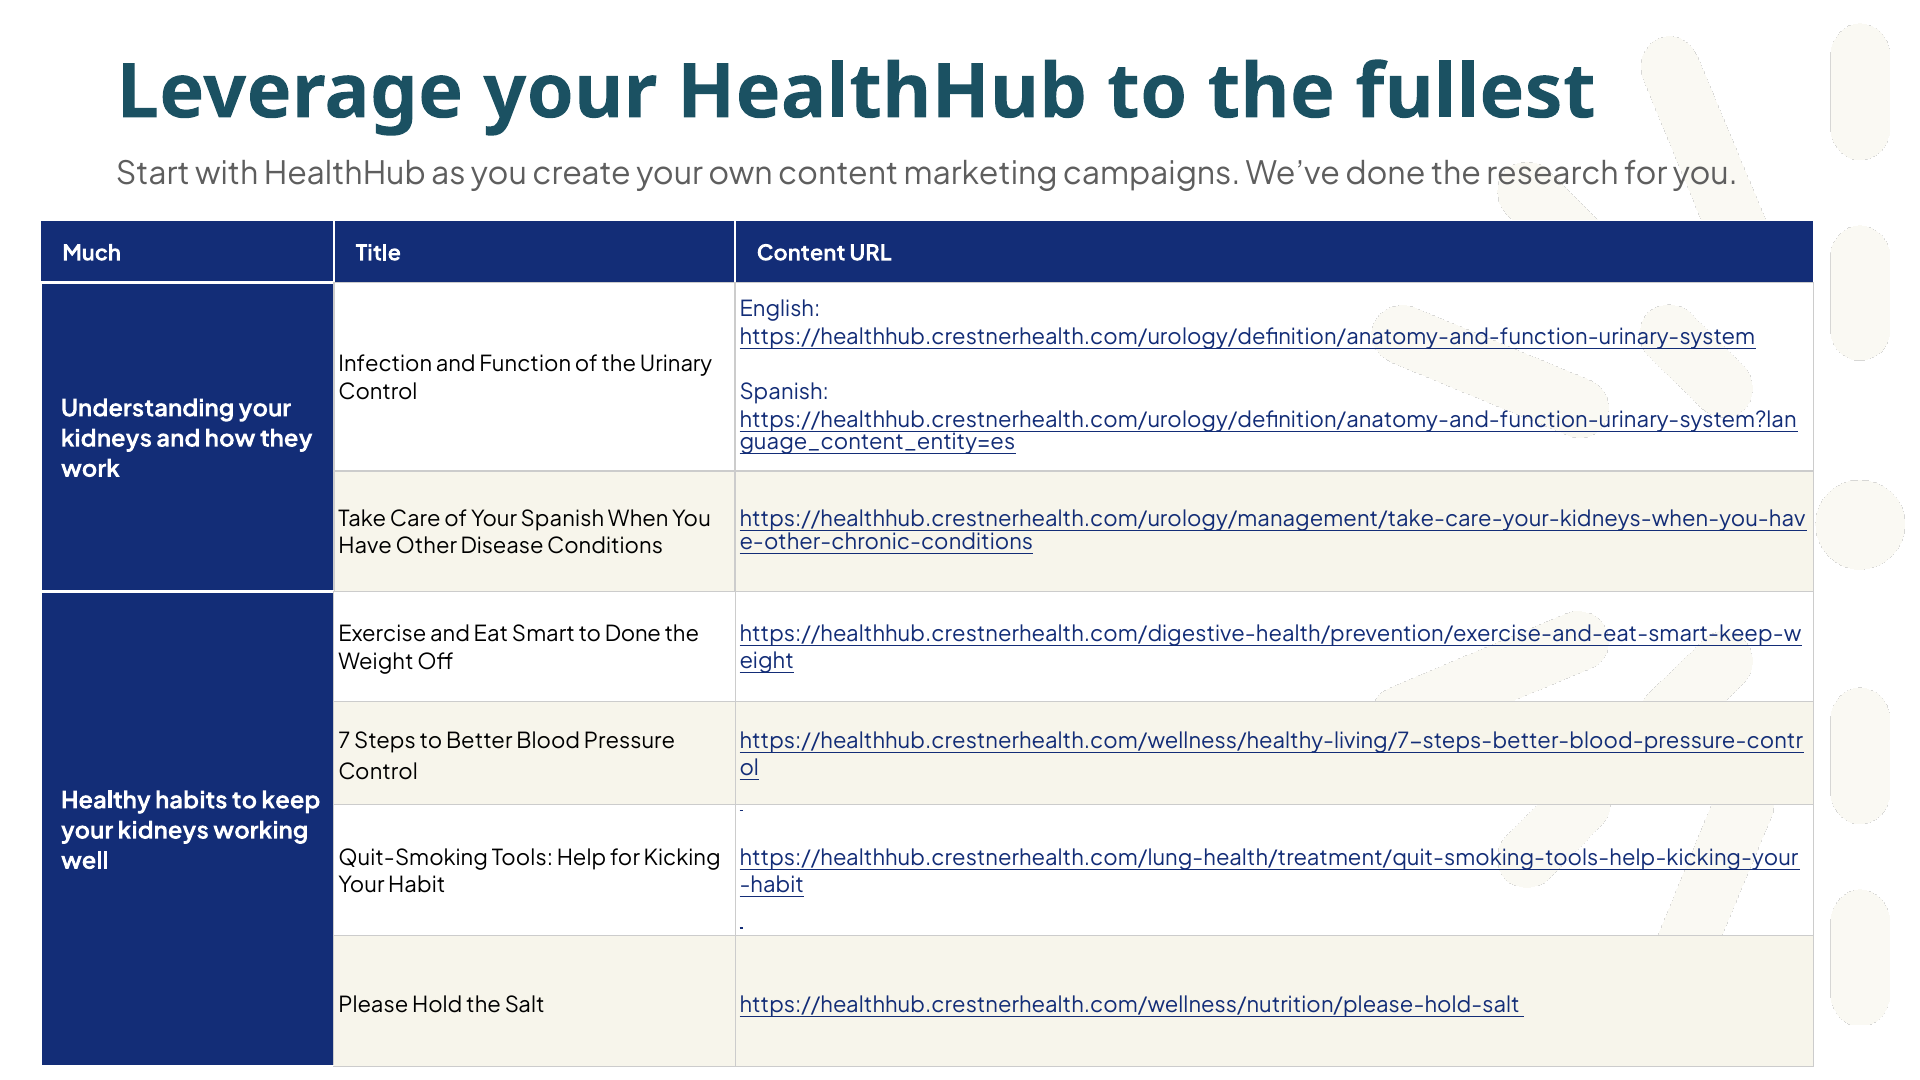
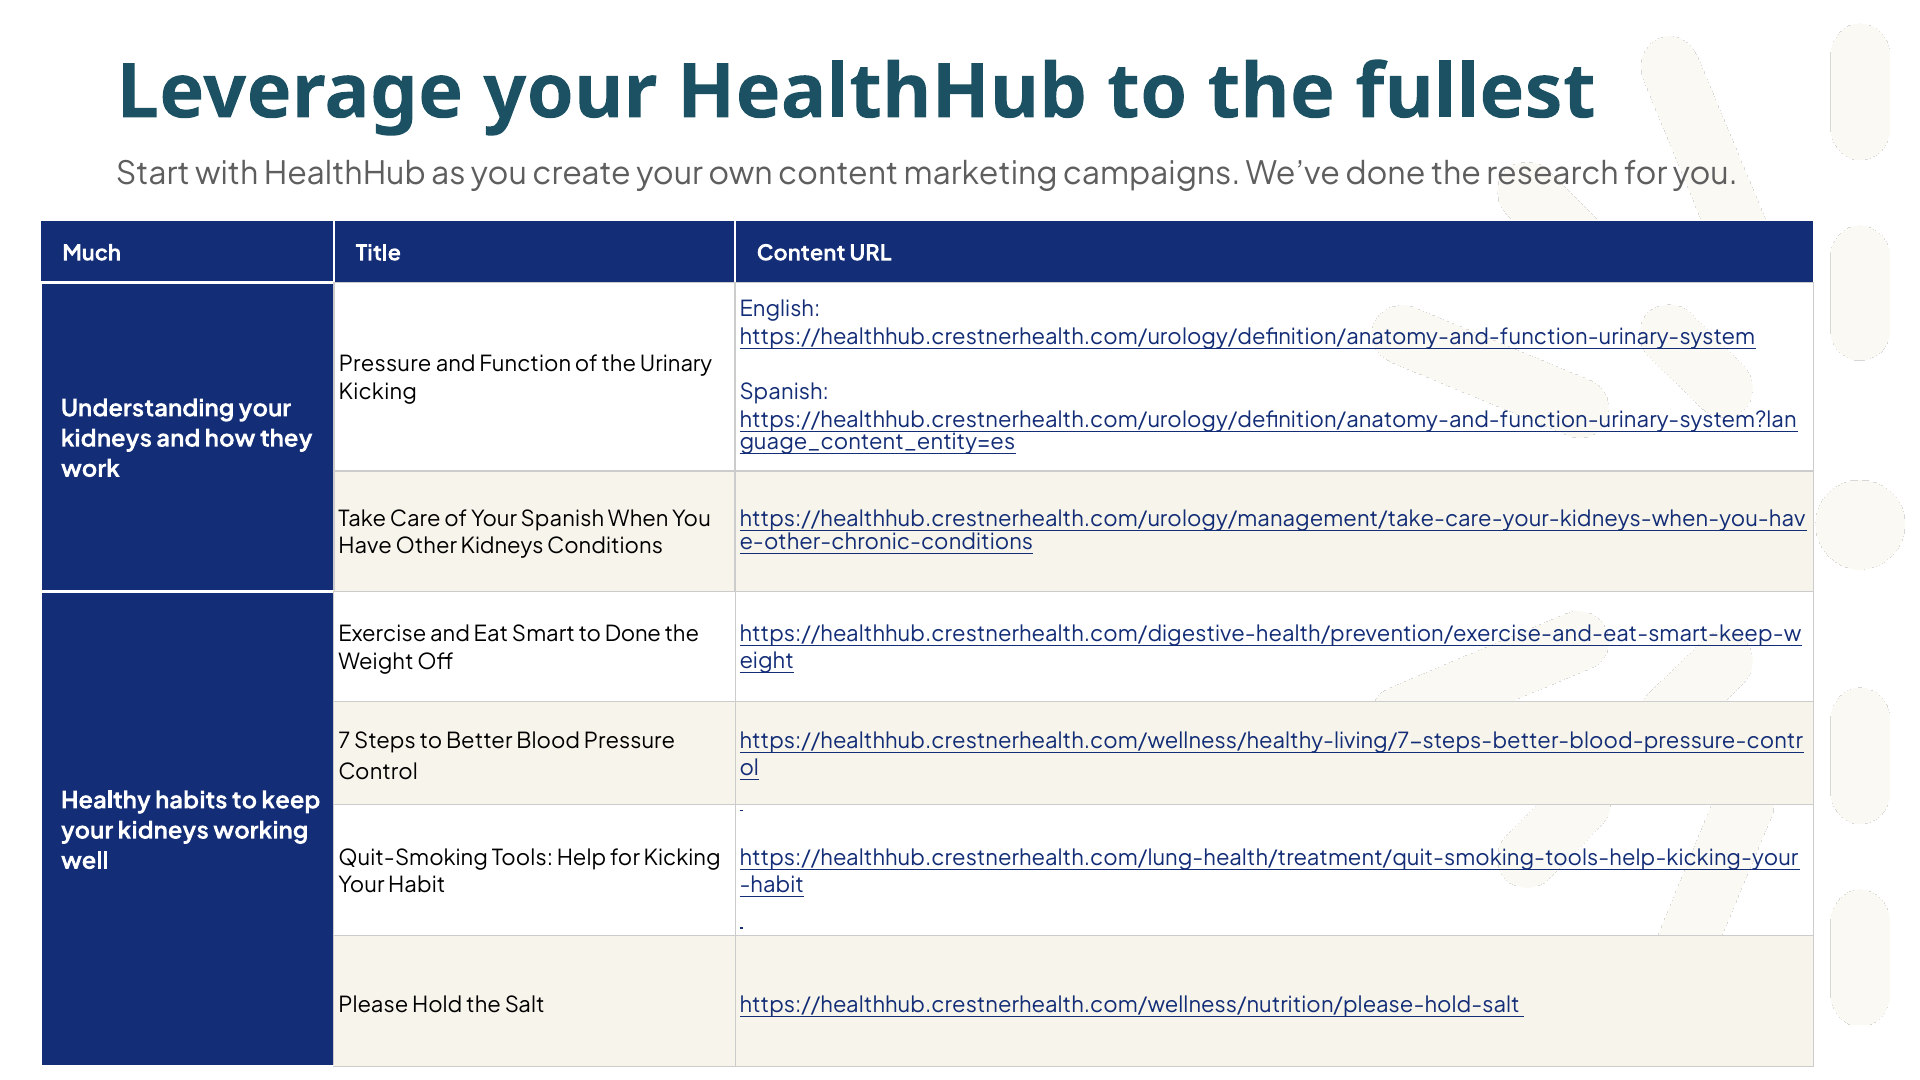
Infection: Infection -> Pressure (385, 365)
Control: Control -> Kicking (378, 392)
Other Disease: Disease -> Kidneys (502, 547)
